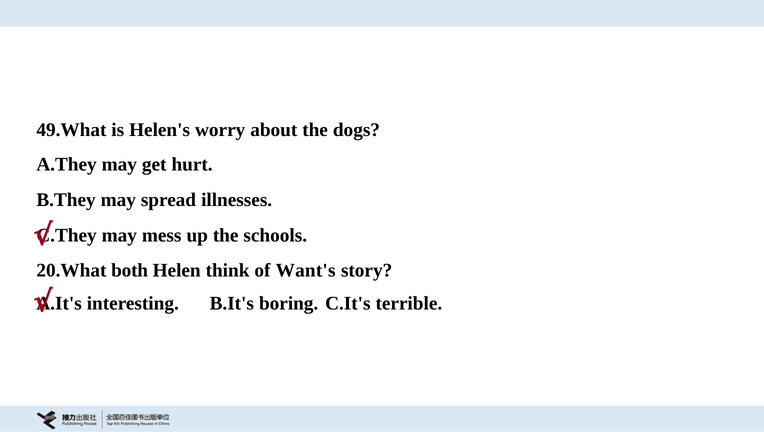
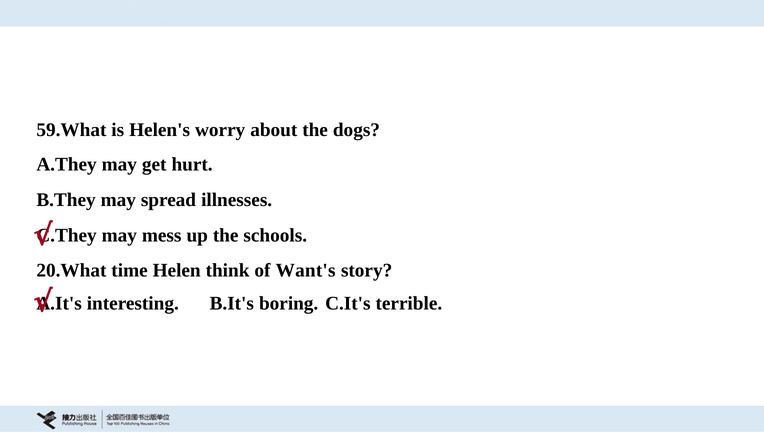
49.What: 49.What -> 59.What (71, 130)
both: both -> time (130, 270)
